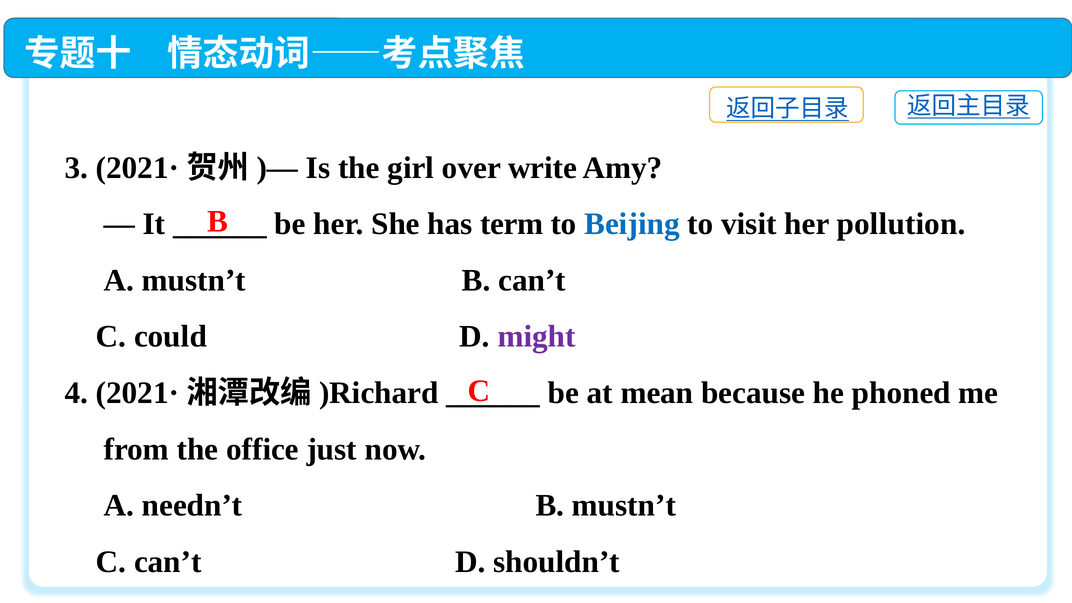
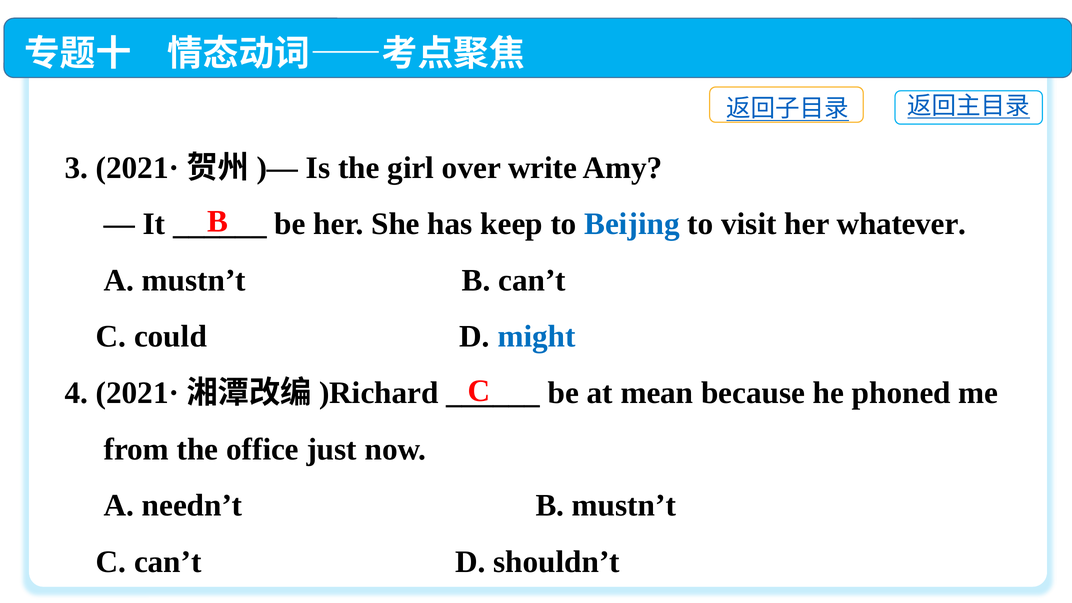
term: term -> keep (512, 224)
pollution: pollution -> whatever (901, 224)
might colour: purple -> blue (537, 337)
